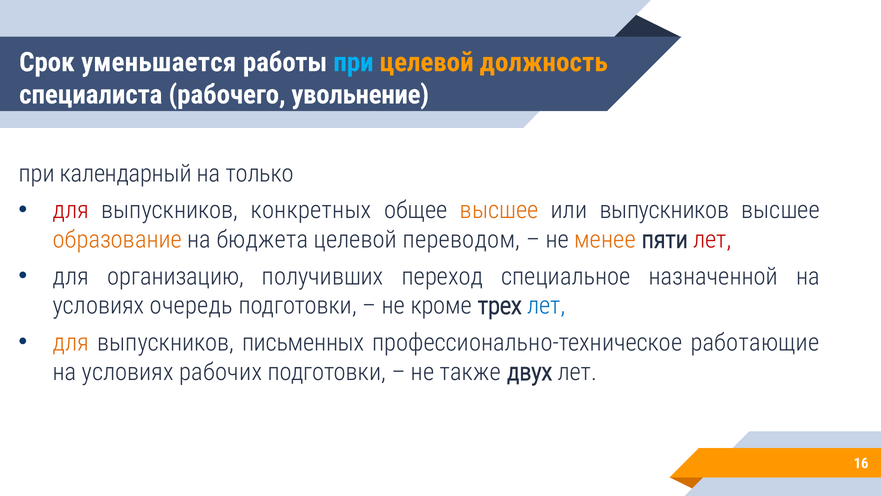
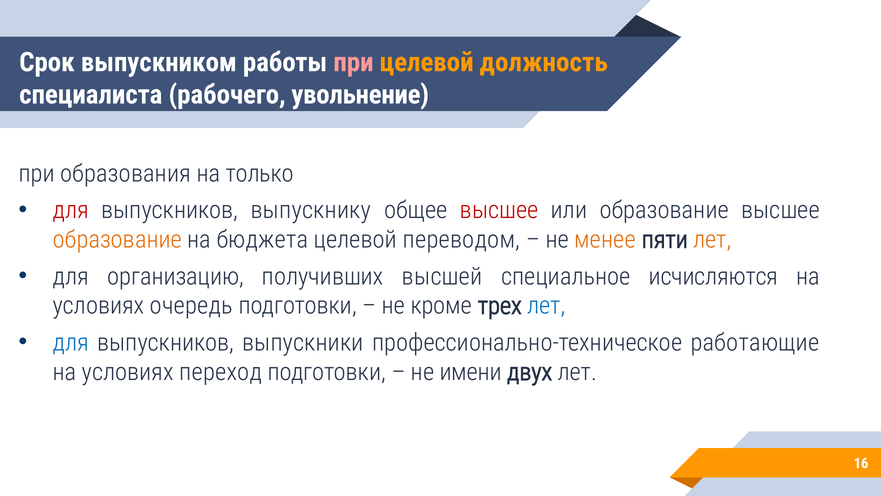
уменьшается: уменьшается -> выпускником (159, 62)
при colour: light blue -> pink (353, 62)
календарный: календарный -> образования (126, 173)
конкретных: конкретных -> выпускнику (311, 210)
высшее colour: orange -> red (499, 210)
или выпускников: выпускников -> образование (664, 210)
лет colour: red -> orange (712, 240)
переход: переход -> высшей (442, 276)
назначенной: назначенной -> исчисляются (713, 276)
для colour: orange -> blue (71, 342)
письменных: письменных -> выпускники (303, 342)
рабочих: рабочих -> переход (221, 372)
также: также -> имени (471, 372)
